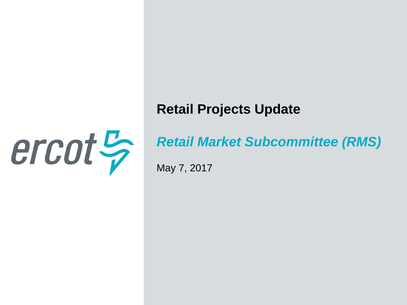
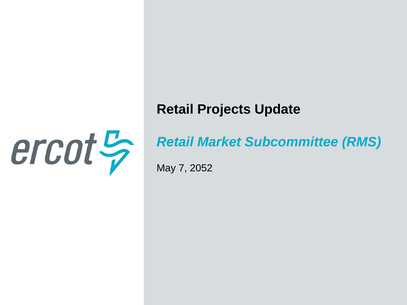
2017: 2017 -> 2052 (201, 168)
